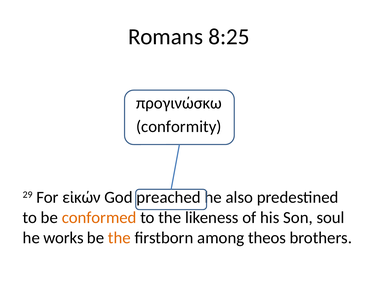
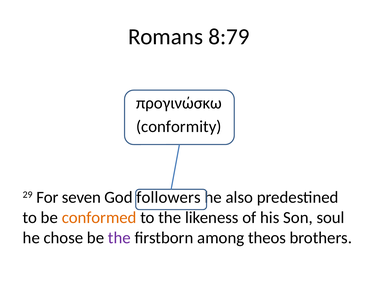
8:25: 8:25 -> 8:79 (229, 37)
εἰκών: εἰκών -> seven (81, 197)
preached: preached -> followers (169, 197)
works: works -> chose (63, 237)
the colour: orange -> purple (119, 237)
